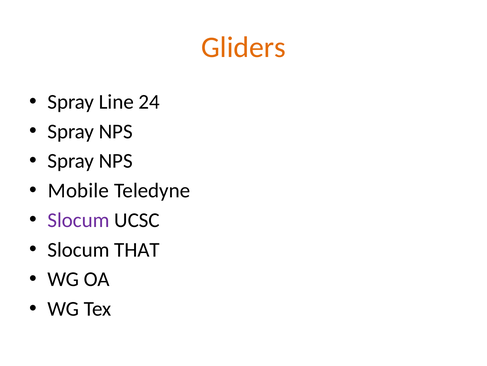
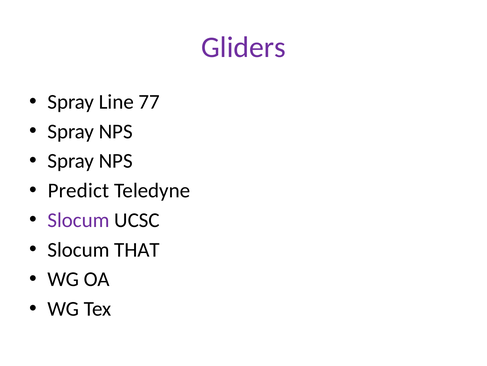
Gliders colour: orange -> purple (243, 47)
24: 24 -> 77 (149, 102)
Mobile: Mobile -> Predict (78, 190)
